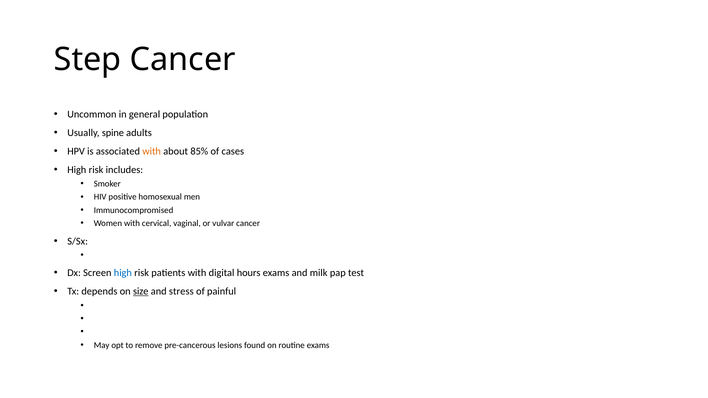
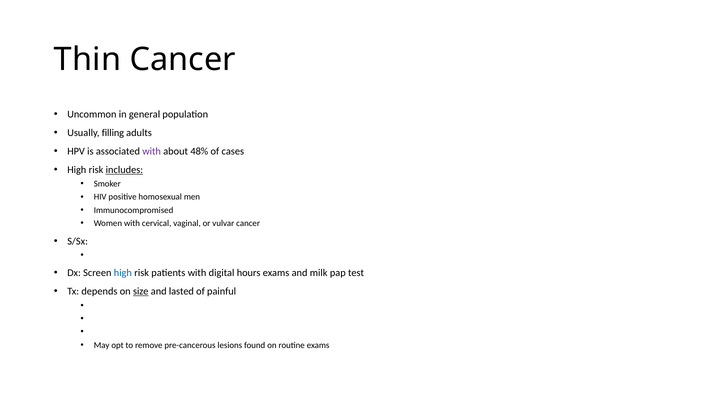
Step: Step -> Thin (88, 59)
spine: spine -> filling (113, 133)
with colour: orange -> purple (152, 151)
85%: 85% -> 48% (199, 151)
includes underline: none -> present (124, 170)
stress: stress -> lasted (181, 292)
